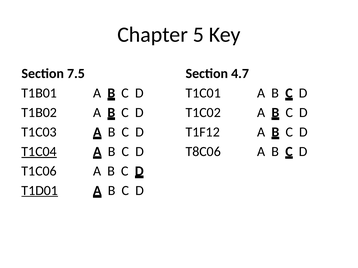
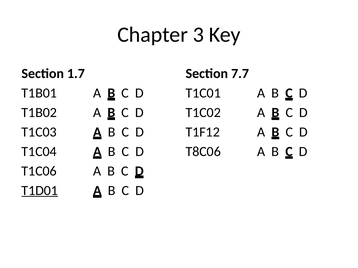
5: 5 -> 3 (198, 35)
7.5: 7.5 -> 1.7 (76, 74)
4.7: 4.7 -> 7.7 (240, 74)
T1C04 underline: present -> none (39, 152)
